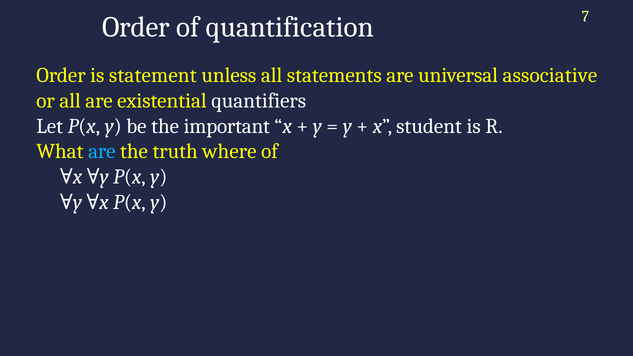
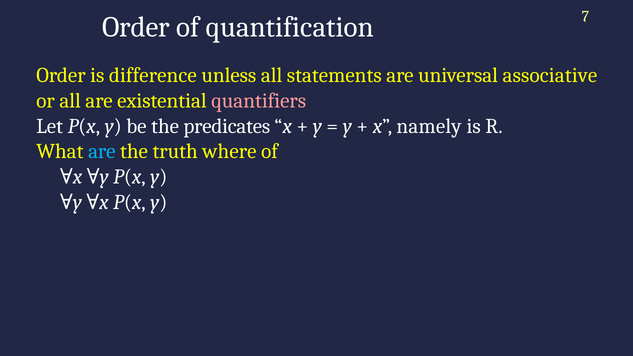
statement: statement -> difference (153, 76)
quantifiers colour: white -> pink (259, 101)
important: important -> predicates (227, 126)
student: student -> namely (429, 126)
